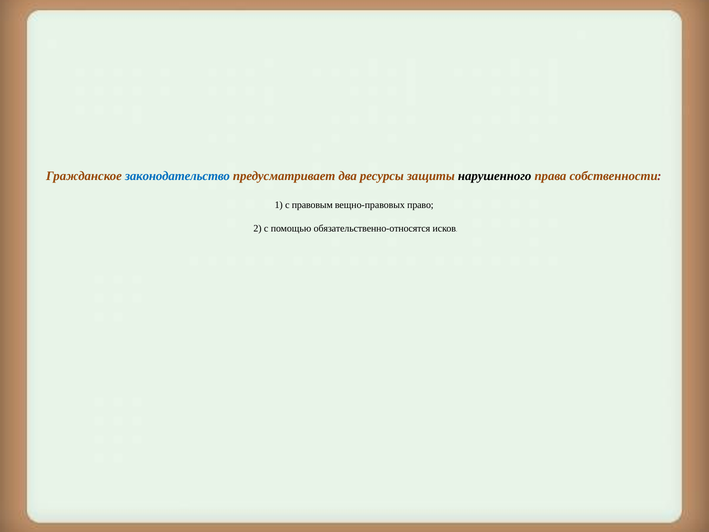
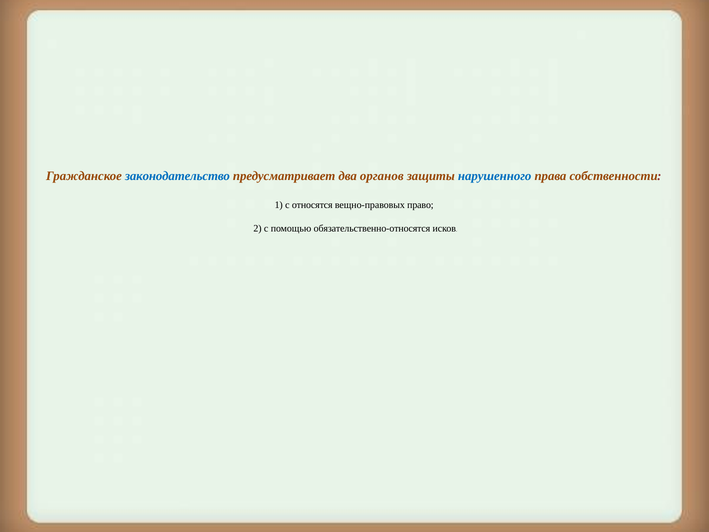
ресурсы: ресурсы -> органов (382, 176)
нарушенного colour: black -> blue (495, 176)
правовым: правовым -> относятся (312, 205)
